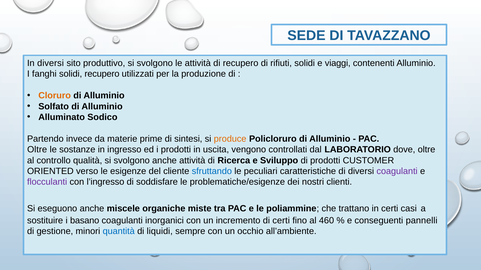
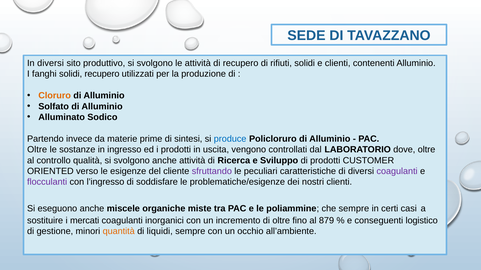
e viaggi: viaggi -> clienti (338, 63)
produce colour: orange -> blue (230, 139)
sfruttando colour: blue -> purple (212, 172)
che trattano: trattano -> sempre (354, 209)
basano: basano -> mercati (85, 221)
di certi: certi -> oltre (281, 221)
460: 460 -> 879 (326, 221)
pannelli: pannelli -> logistico (422, 221)
quantità colour: blue -> orange (119, 232)
